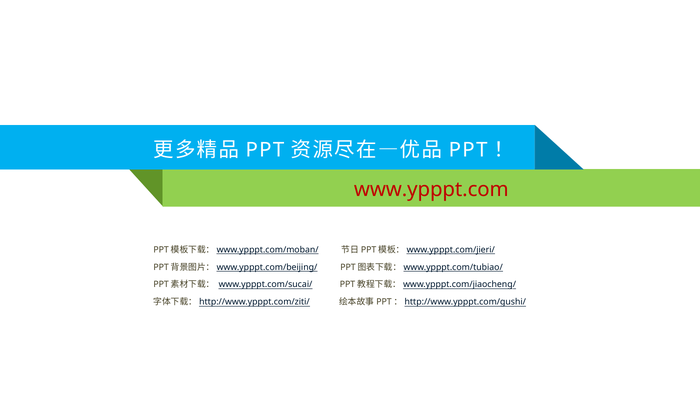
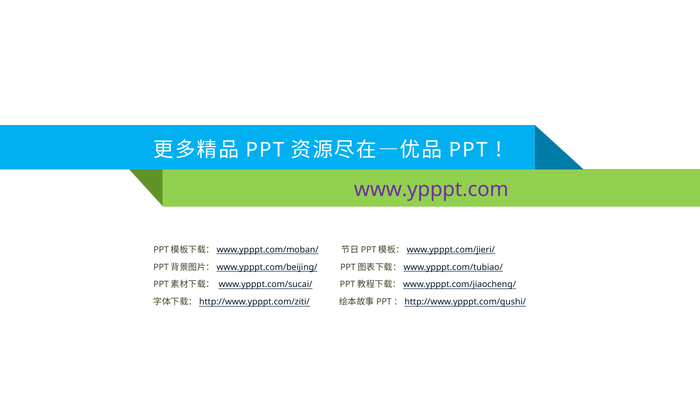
www.ypppt.com colour: red -> purple (431, 190)
